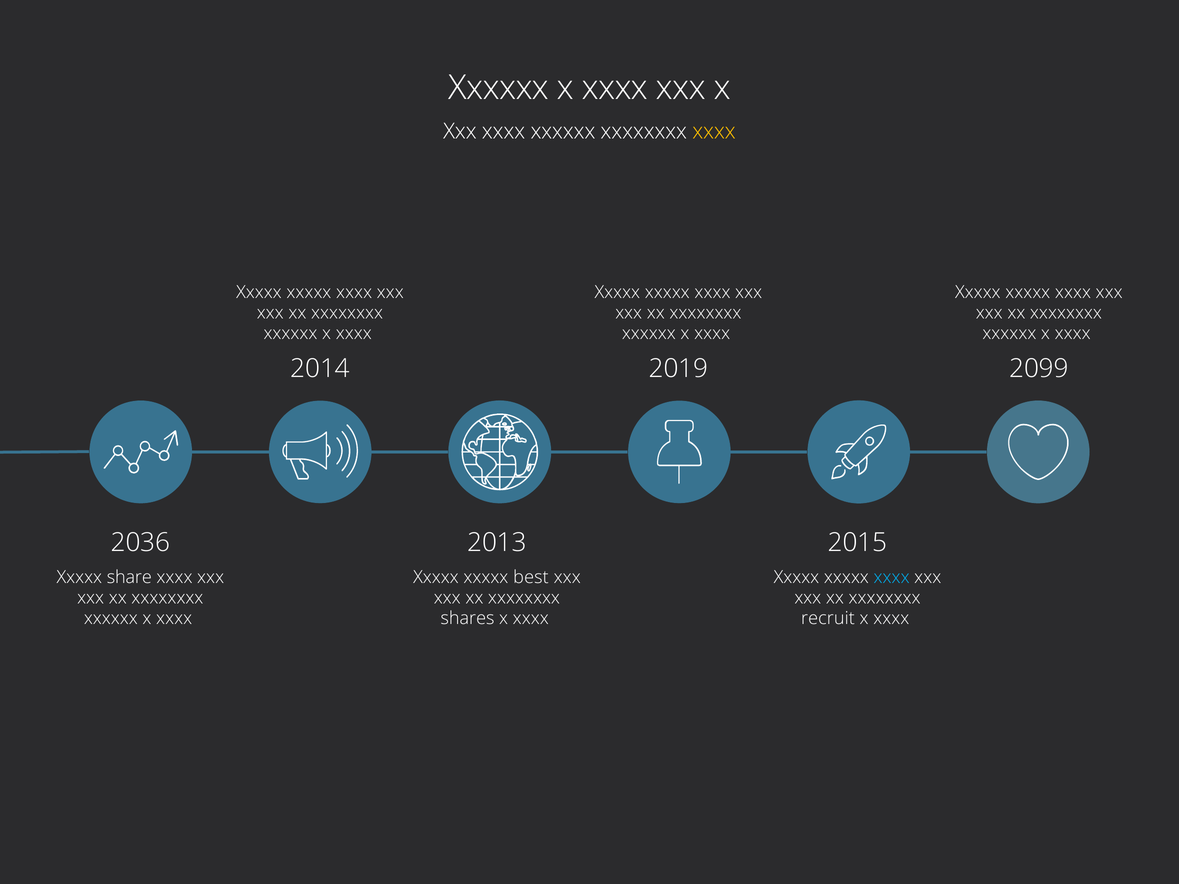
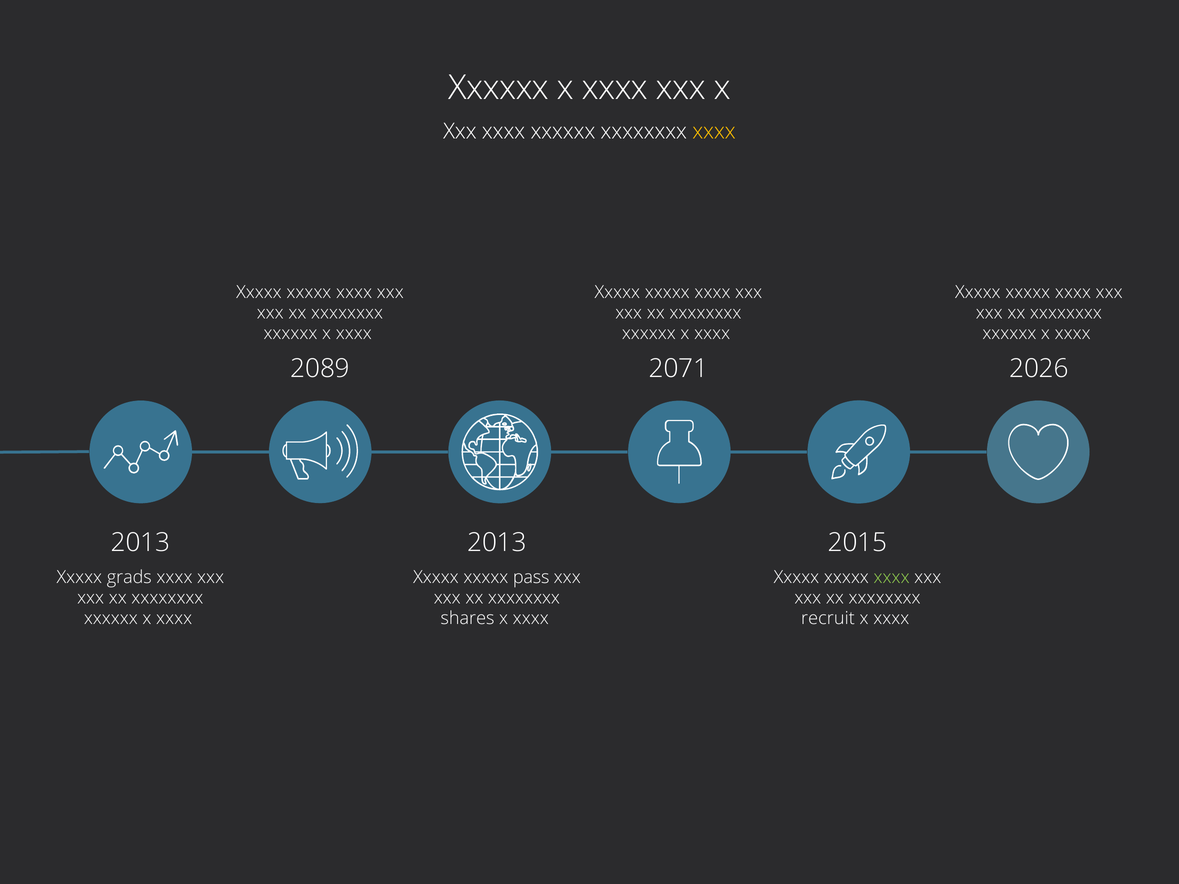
2014: 2014 -> 2089 (320, 369)
2019: 2019 -> 2071 (678, 369)
2099: 2099 -> 2026 (1039, 369)
2036: 2036 -> 2013 (140, 543)
share: share -> grads (129, 577)
best: best -> pass (531, 577)
xxxx colour: light blue -> light green (892, 577)
